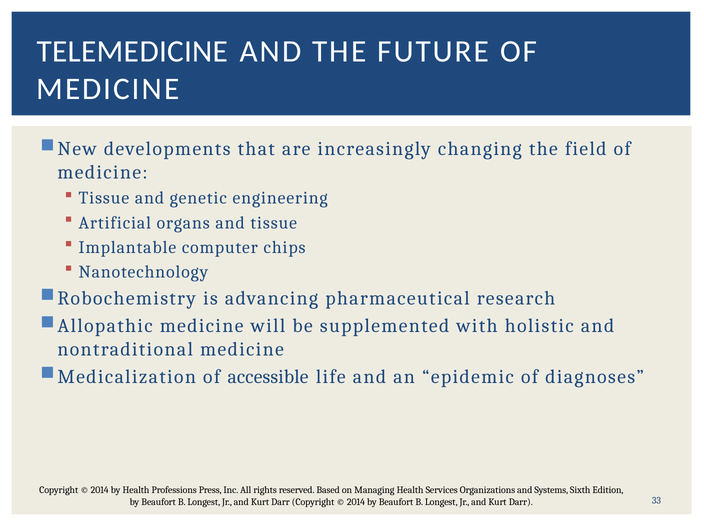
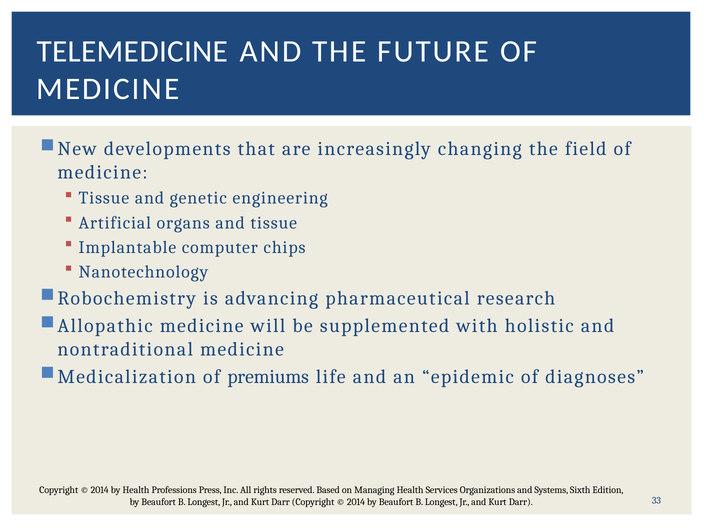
accessible: accessible -> premiums (268, 377)
